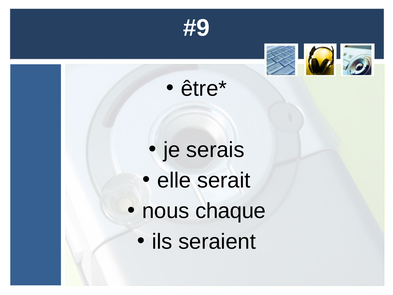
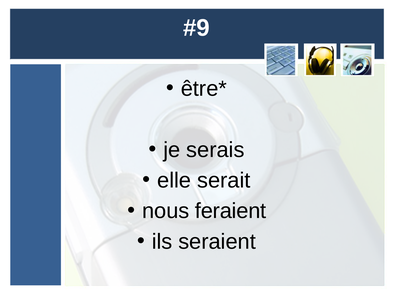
chaque: chaque -> feraient (231, 211)
